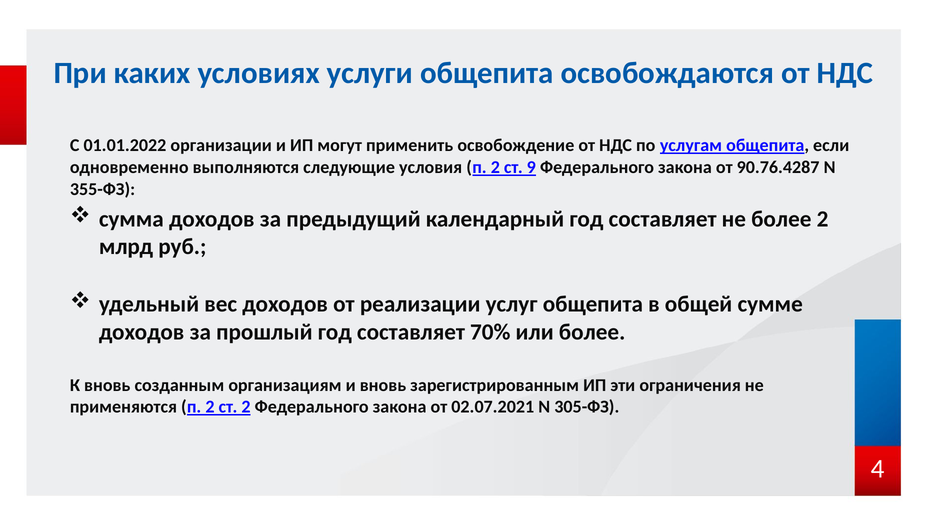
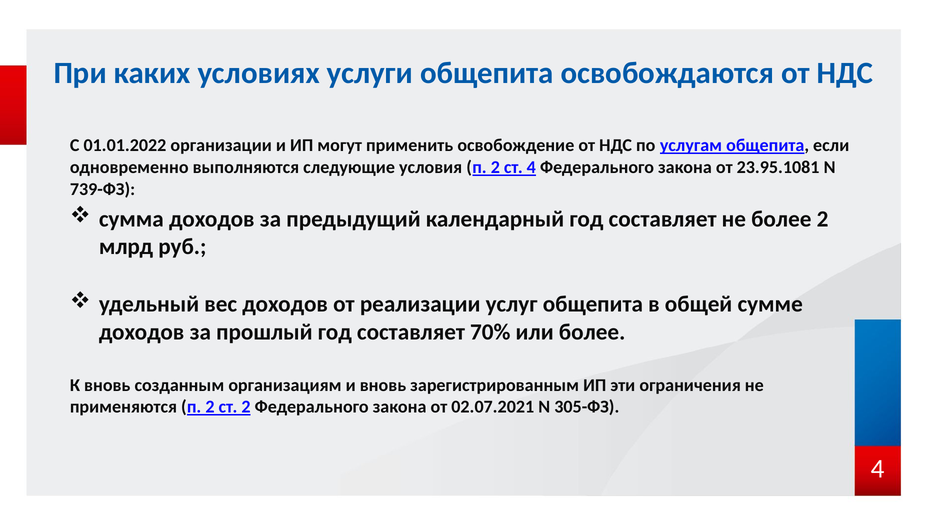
ст 9: 9 -> 4 (531, 167)
90.76.4287: 90.76.4287 -> 23.95.1081 (778, 167)
355-ФЗ: 355-ФЗ -> 739-ФЗ (103, 189)
